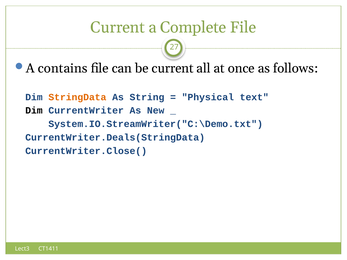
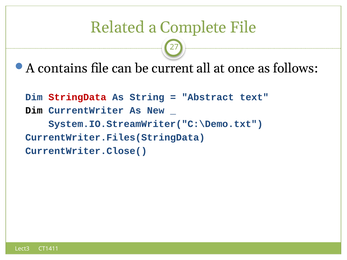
Current: Current -> Related (118, 27)
StringData colour: orange -> red (77, 97)
Physical: Physical -> Abstract (208, 97)
CurrentWriter.Deals(StringData: CurrentWriter.Deals(StringData -> CurrentWriter.Files(StringData (115, 138)
